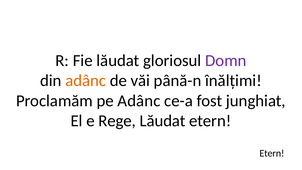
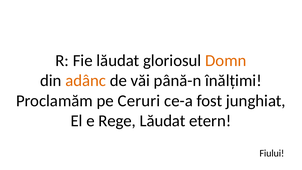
Domn colour: purple -> orange (226, 60)
pe Adânc: Adânc -> Ceruri (139, 101)
Etern: Etern -> Fiului (272, 153)
